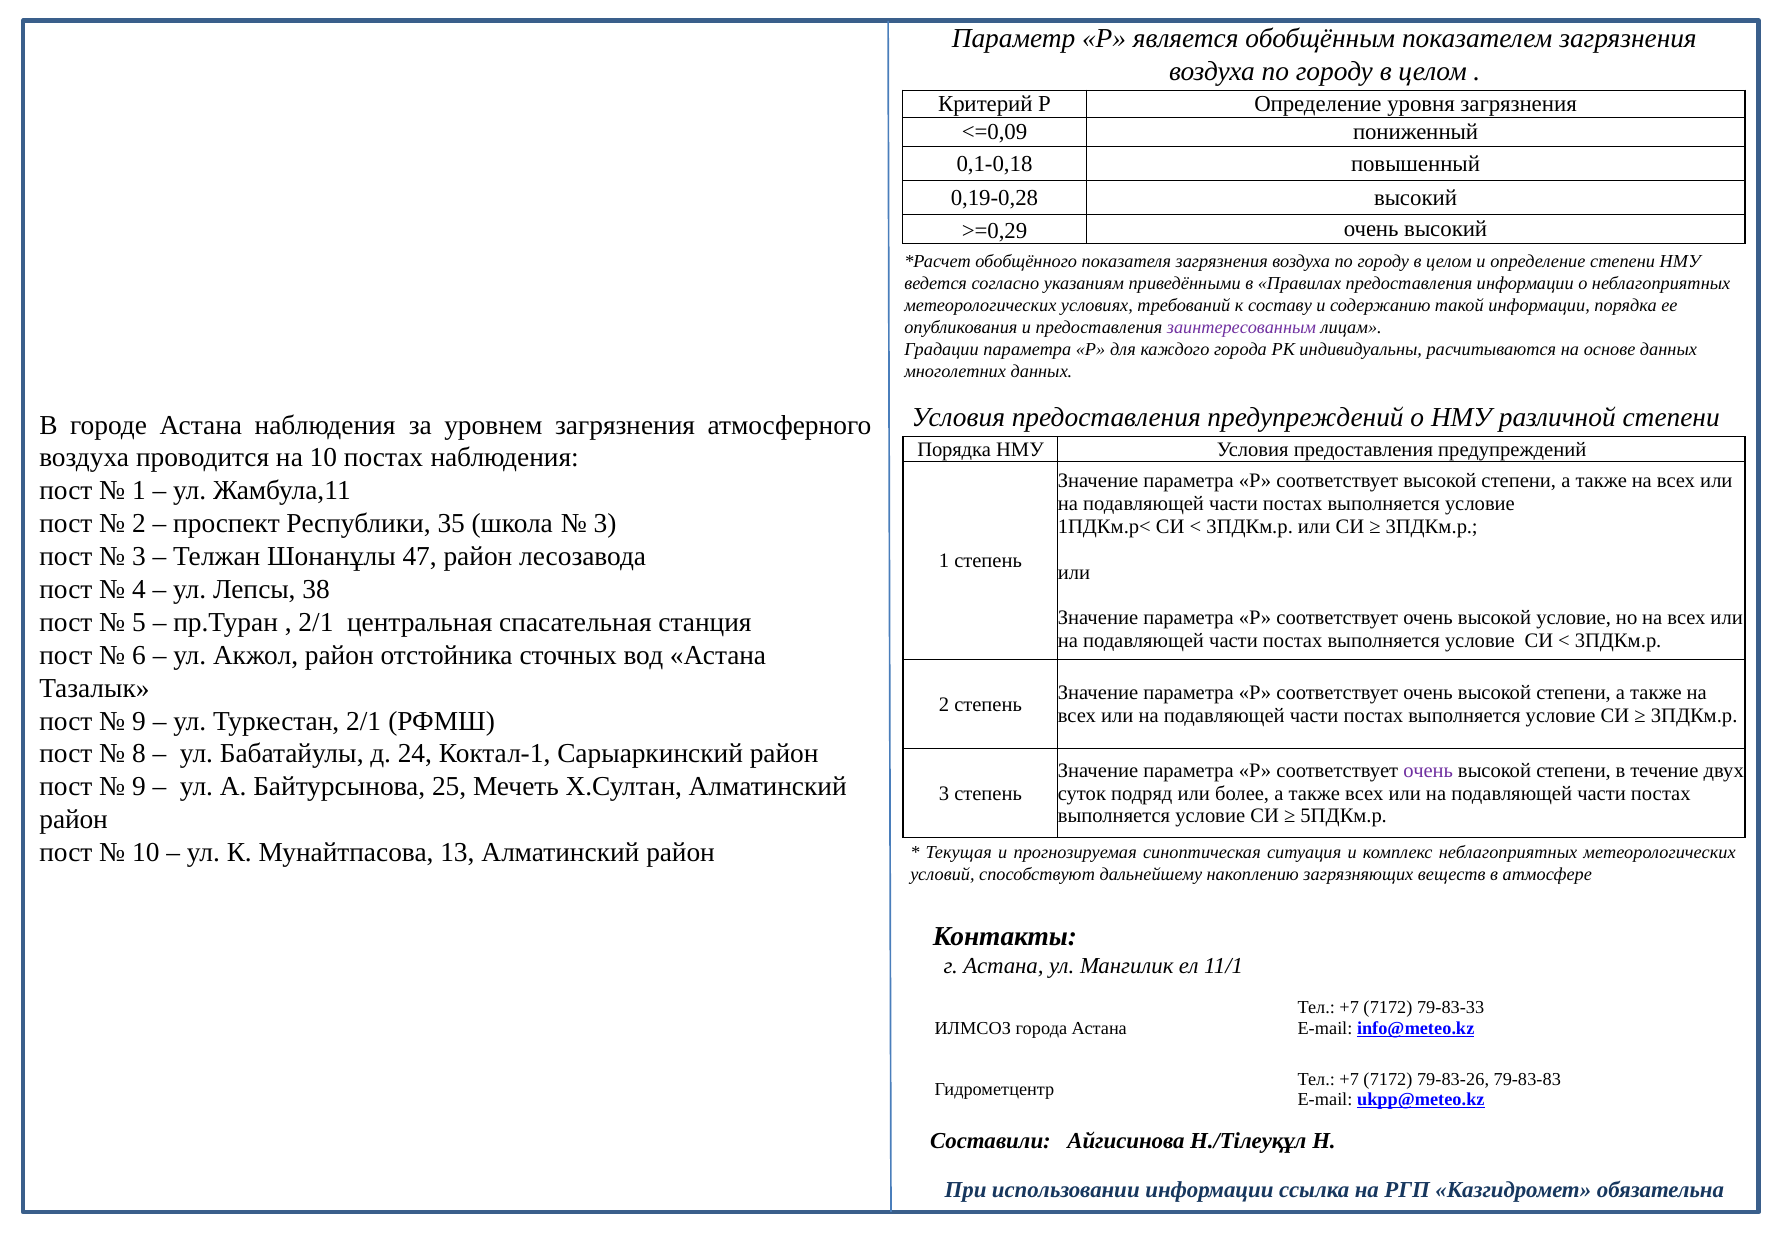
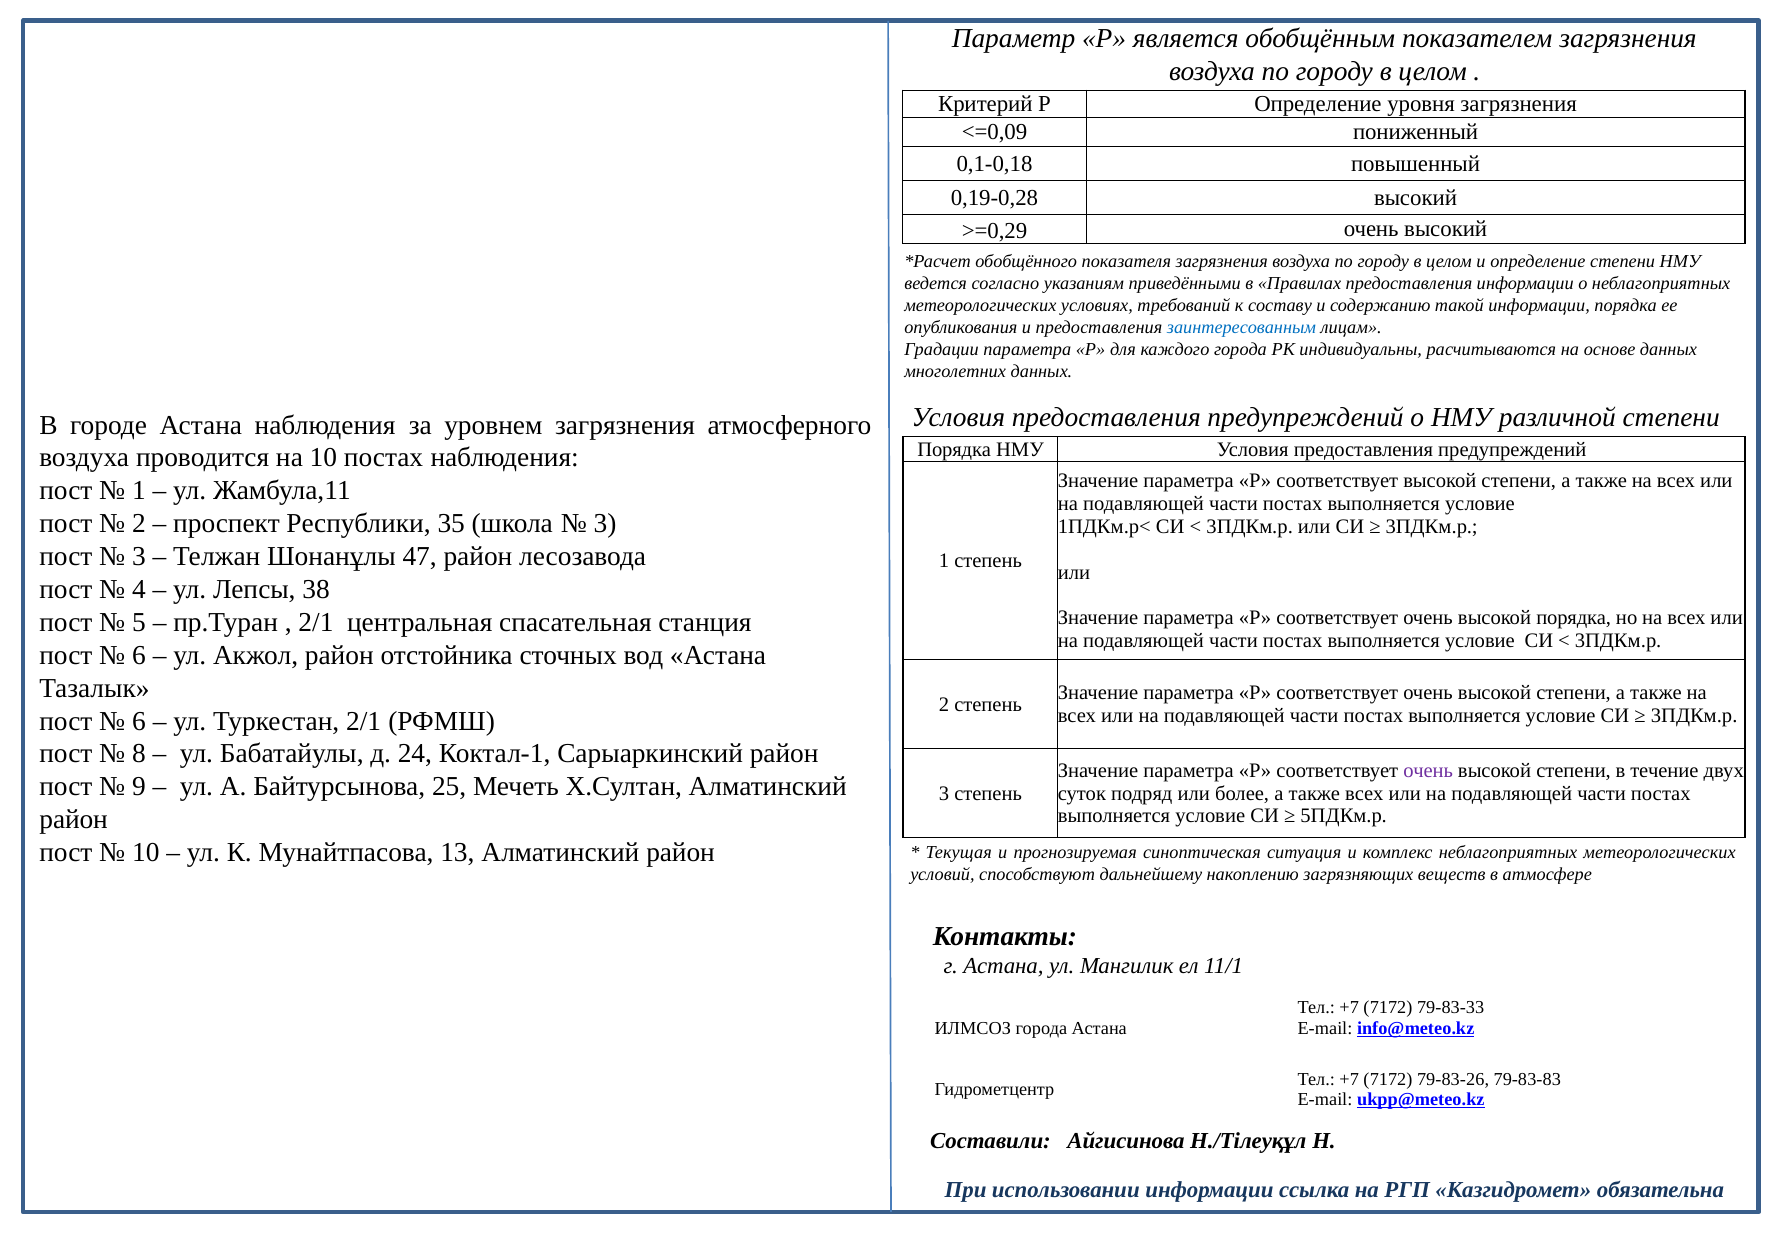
заинтересованным colour: purple -> blue (1242, 328)
высокой условие: условие -> порядка (1574, 618)
9: 9 -> 6 (139, 721)
